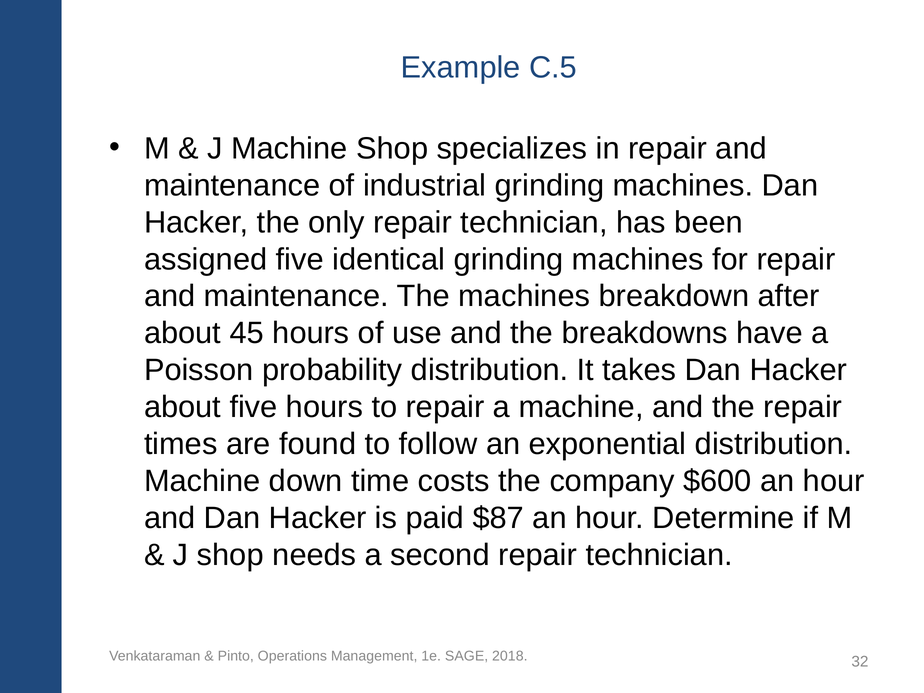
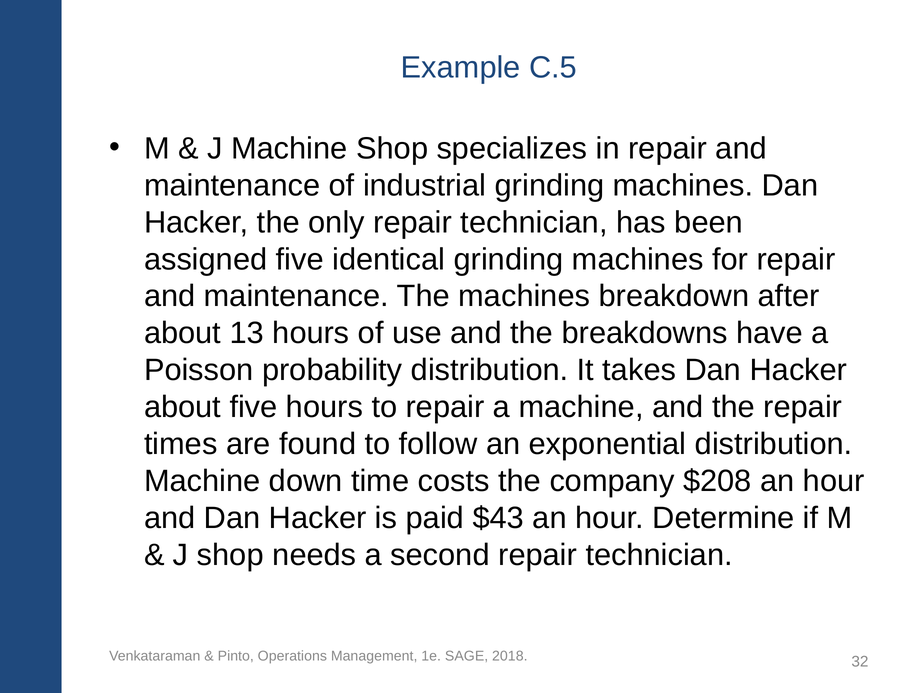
45: 45 -> 13 (247, 333)
$600: $600 -> $208 (717, 481)
$87: $87 -> $43 (498, 518)
